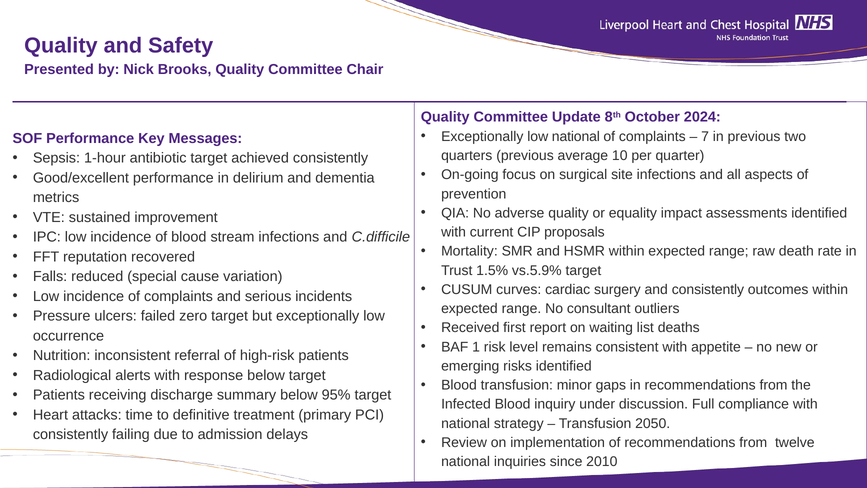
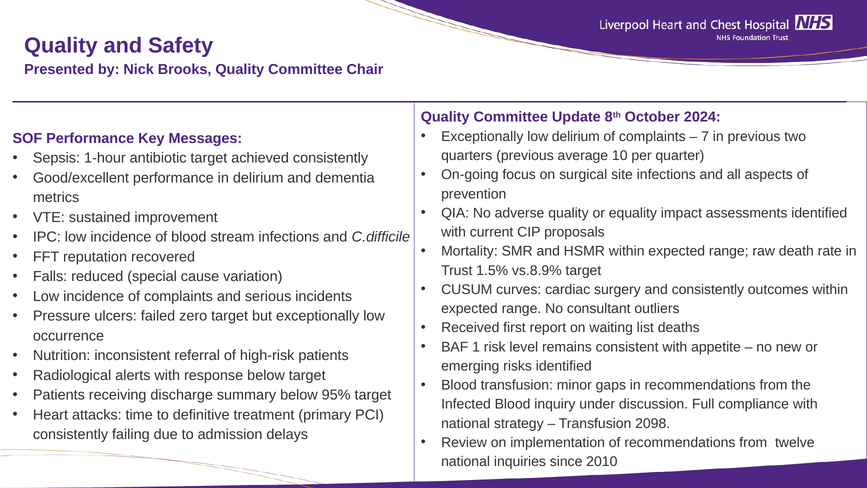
low national: national -> delirium (576, 136)
vs.5.9%: vs.5.9% -> vs.8.9% (537, 270)
2050: 2050 -> 2098 (653, 423)
